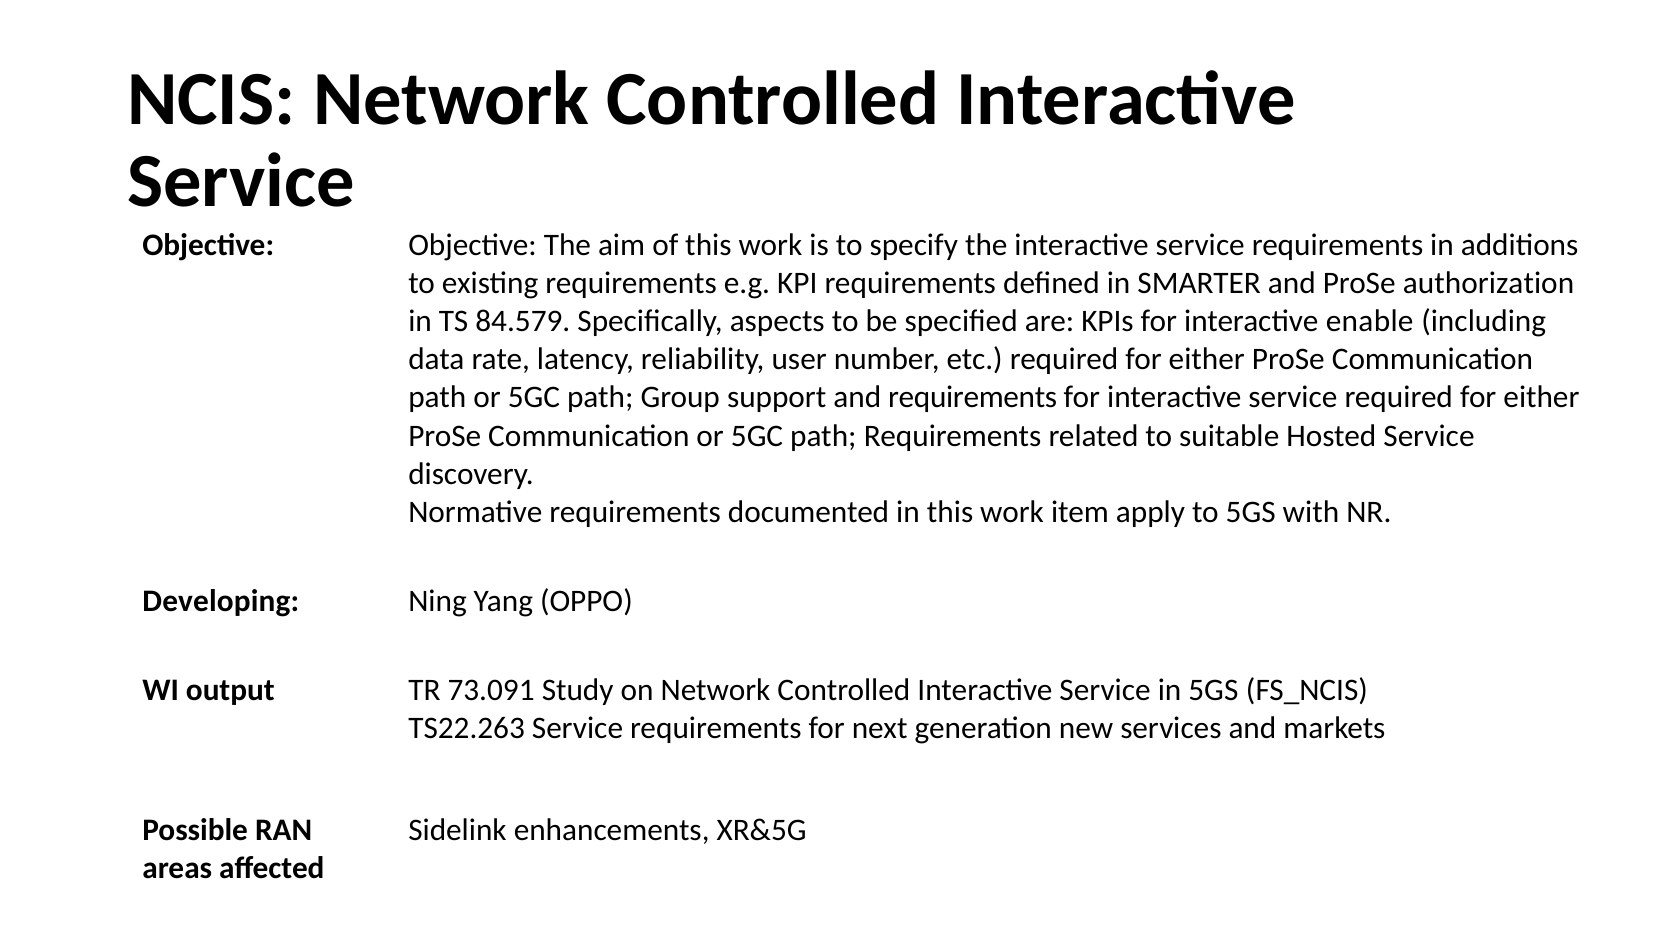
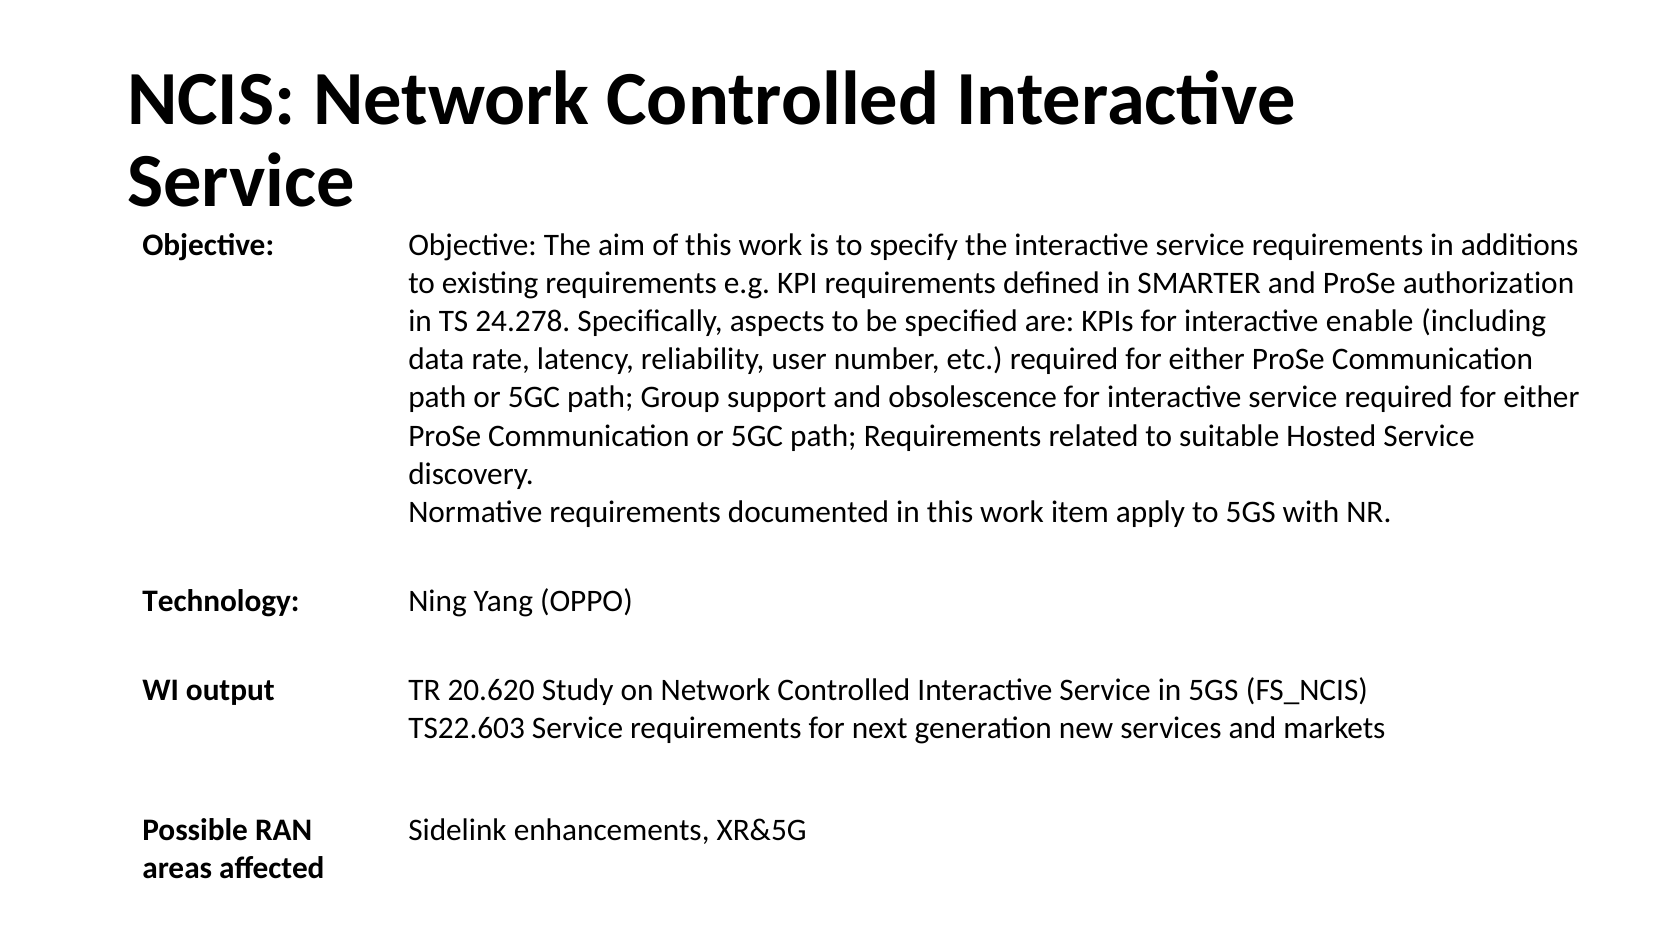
84.579: 84.579 -> 24.278 (523, 321)
and requirements: requirements -> obsolescence (973, 397)
Developing: Developing -> Technology (221, 601)
73.091: 73.091 -> 20.620 (491, 690)
TS22.263: TS22.263 -> TS22.603 (467, 728)
